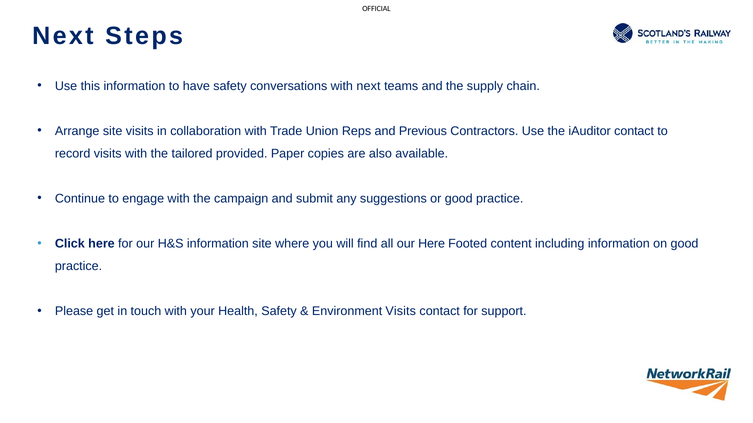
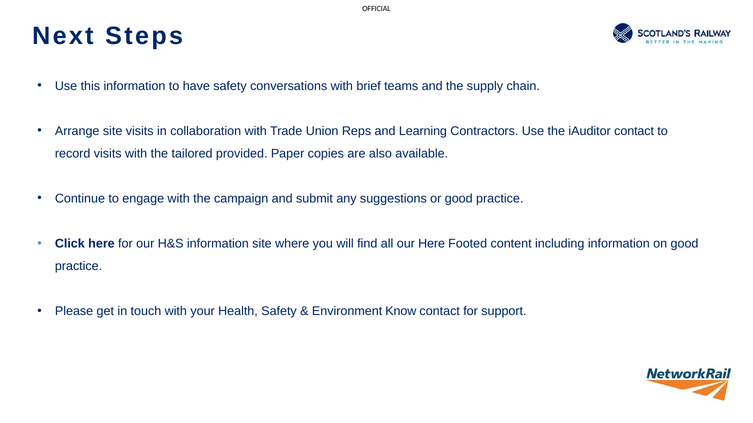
with next: next -> brief (369, 86)
Previous: Previous -> Learning (423, 131)
Environment Visits: Visits -> Know (401, 312)
